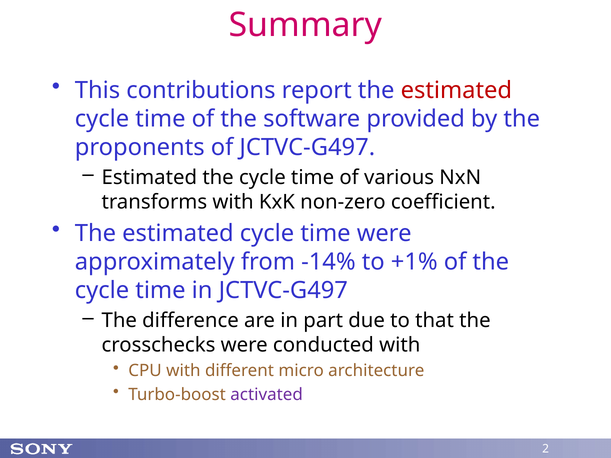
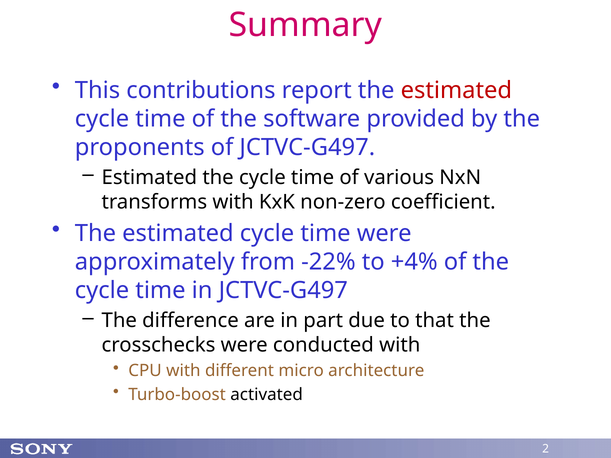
-14%: -14% -> -22% (328, 262)
+1%: +1% -> +4% (414, 262)
activated colour: purple -> black (267, 395)
